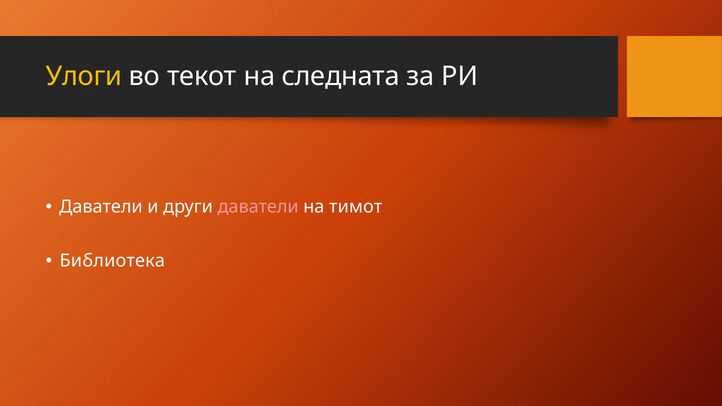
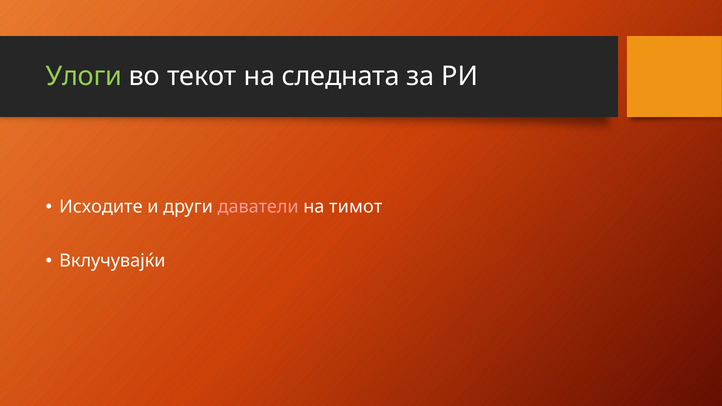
Улоги colour: yellow -> light green (84, 76)
Даватели: Даватели -> Исходите (101, 207)
Библиотека: Библиотека -> Вклучувајќи (112, 261)
